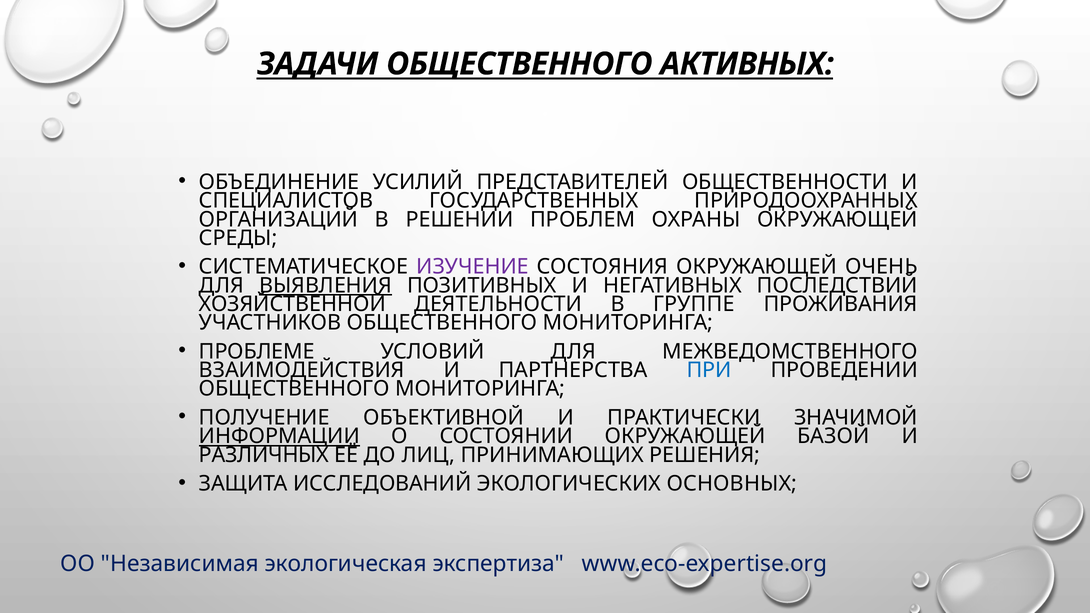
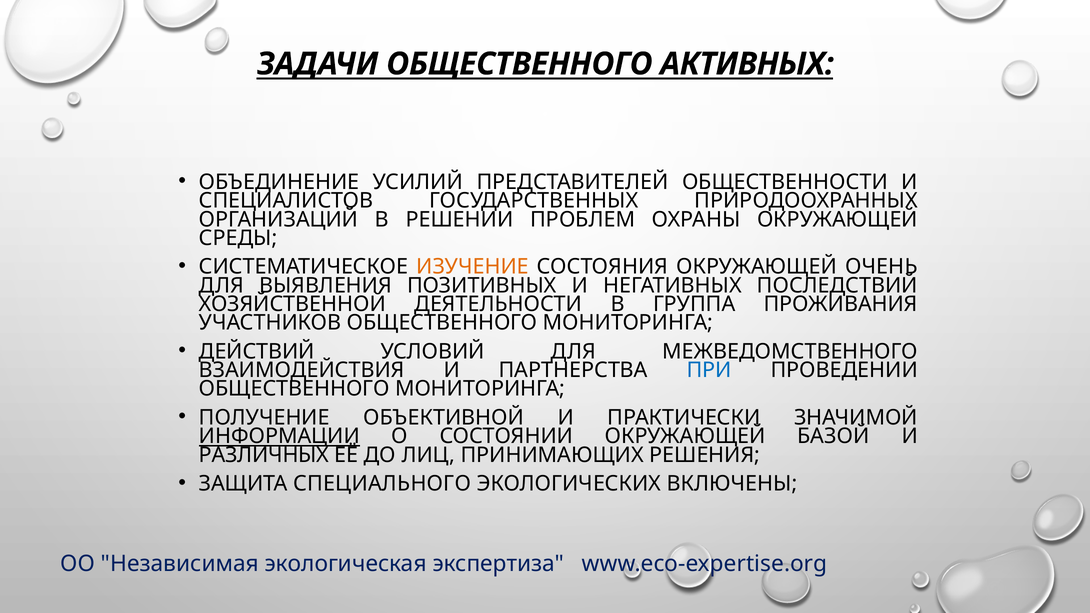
ИЗУЧЕНИЕ colour: purple -> orange (473, 267)
ВЫЯВЛЕНИЯ underline: present -> none (326, 286)
ГРУППЕ: ГРУППЕ -> ГРУППА (694, 304)
ПРОБЛЕМЕ: ПРОБЛЕМЕ -> ДЕЙСТВИЙ (257, 352)
ИССЛЕДОВАНИЙ: ИССЛЕДОВАНИЙ -> СПЕЦИАЛЬНОГО (382, 484)
ОСНОВНЫХ: ОСНОВНЫХ -> ВКЛЮЧЕНЫ (732, 484)
